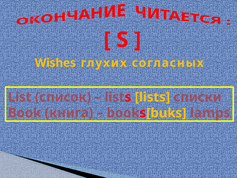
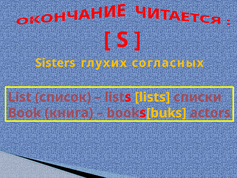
Wishes: Wishes -> Sisters (55, 63)
lamps: lamps -> actors (210, 113)
